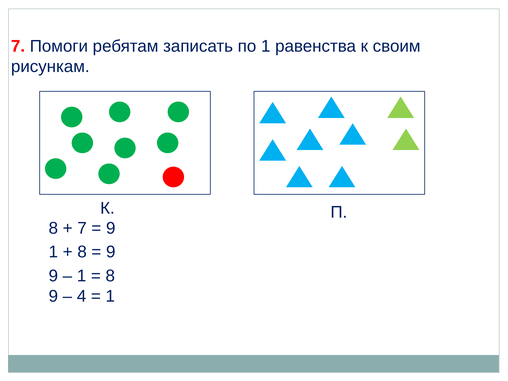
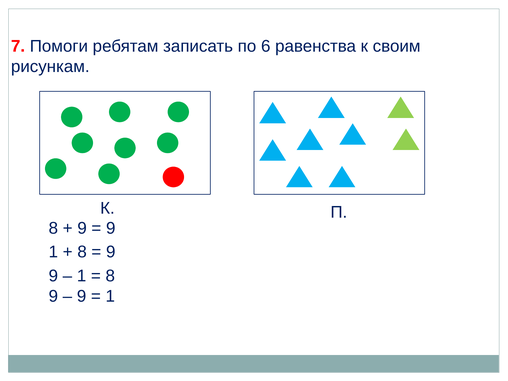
по 1: 1 -> 6 (266, 46)
7: 7 -> 9 (82, 228)
4: 4 -> 9 (82, 296)
